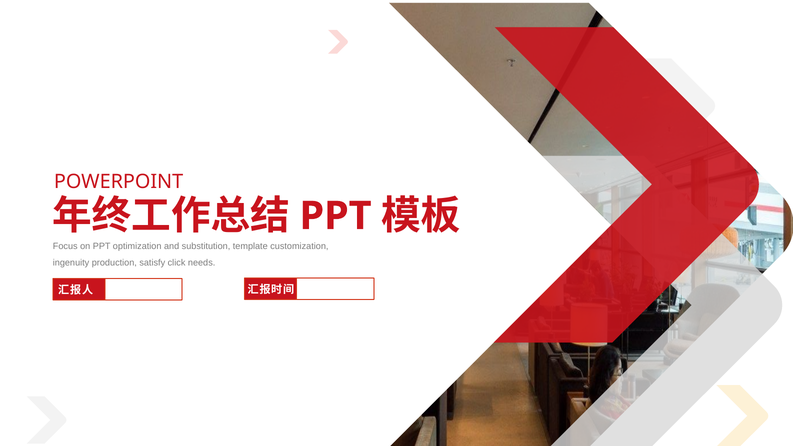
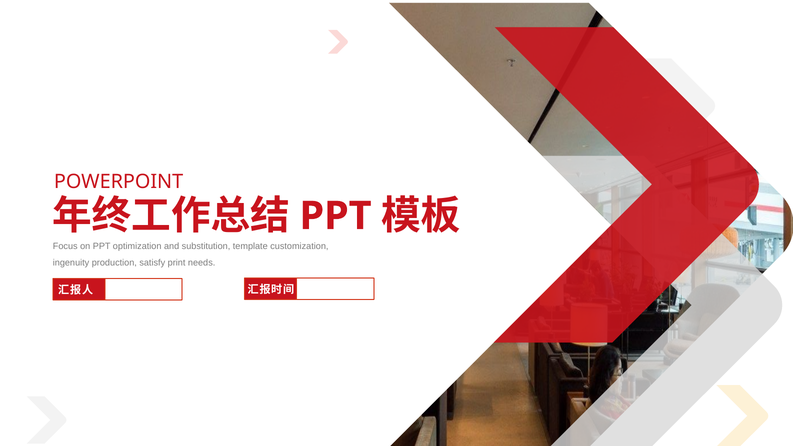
click: click -> print (177, 263)
